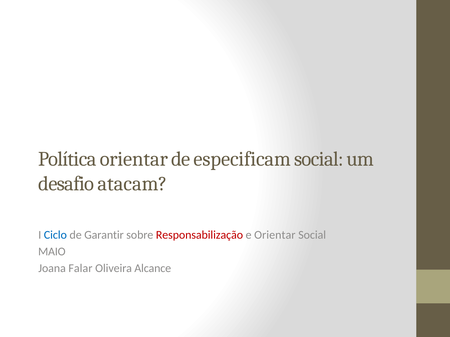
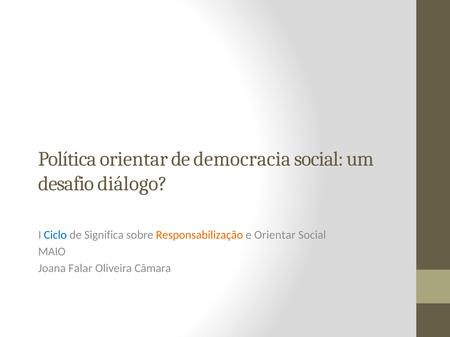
especificam: especificam -> democracia (242, 159)
atacam: atacam -> diálogo (132, 184)
Garantir: Garantir -> Significa (104, 235)
Responsabilização colour: red -> orange (199, 235)
Alcance: Alcance -> Câmara (153, 269)
